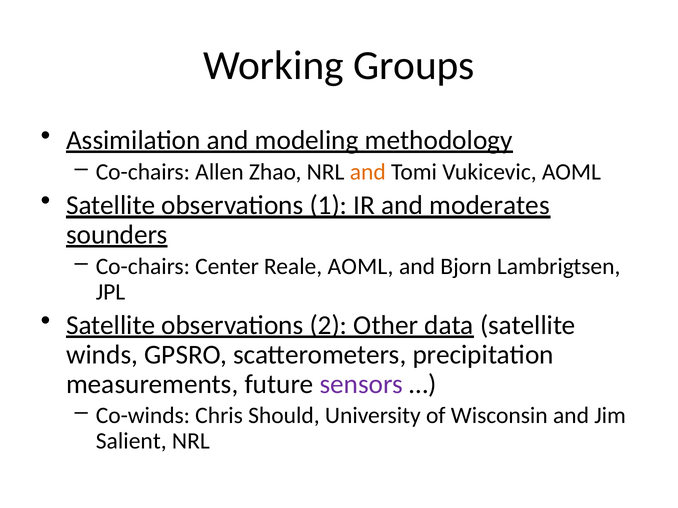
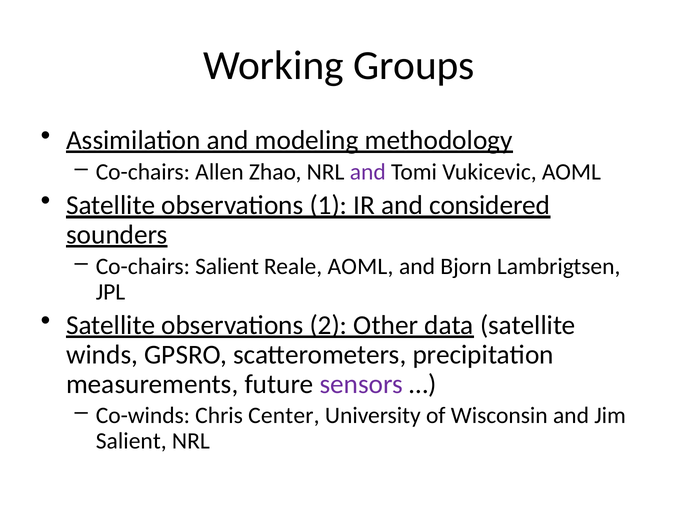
and colour: orange -> purple (368, 172)
moderates: moderates -> considered (490, 205)
Co-chairs Center: Center -> Salient (227, 267)
Should: Should -> Center (284, 416)
